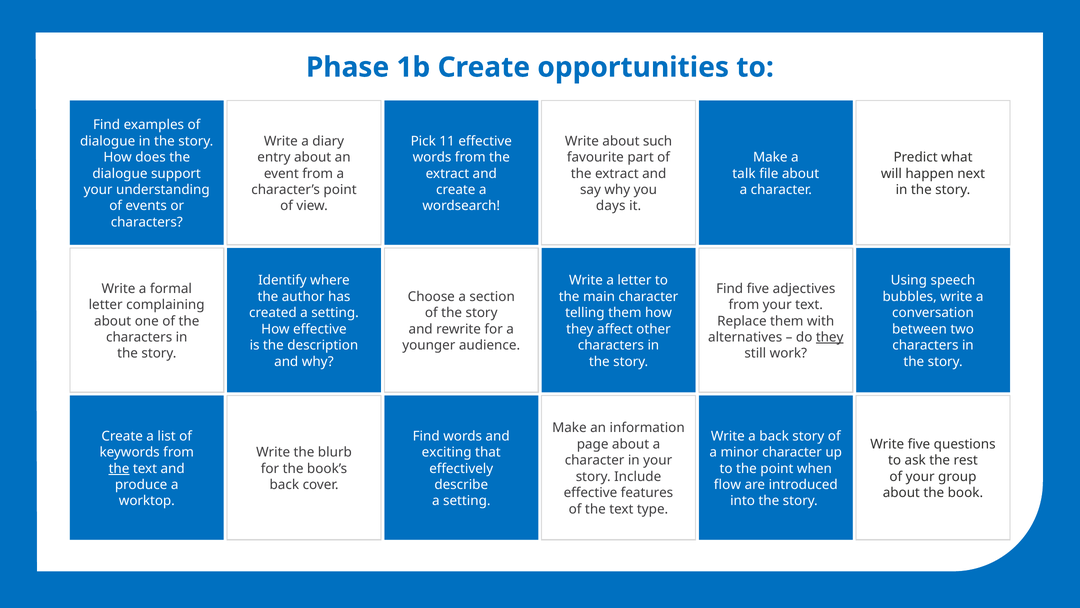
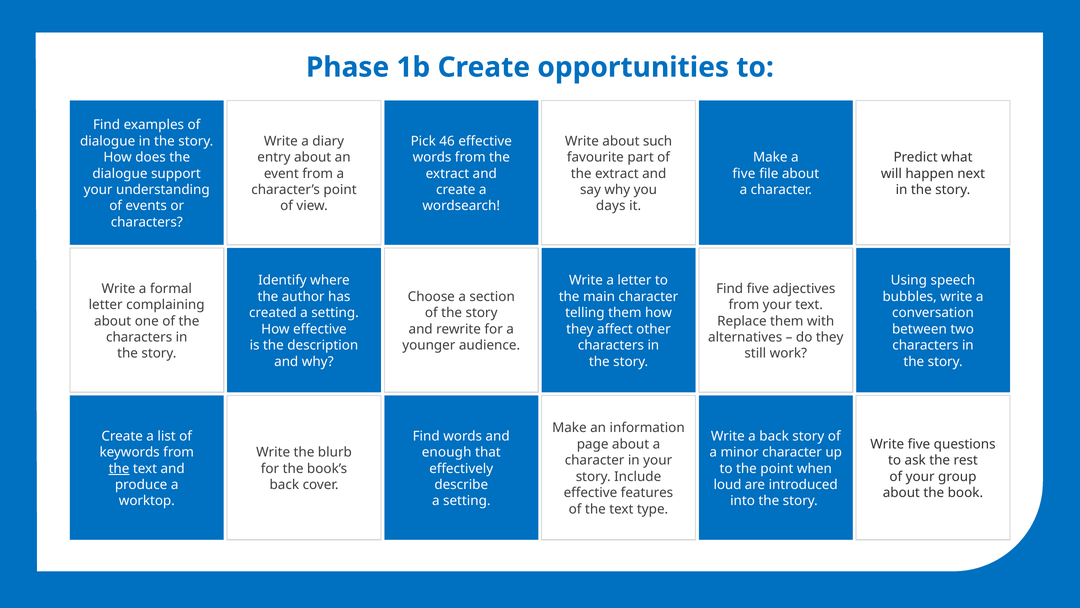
11: 11 -> 46 (447, 141)
talk: talk -> five (744, 173)
they underline: present -> none (830, 337)
exciting: exciting -> enough (447, 452)
flow: flow -> loud (728, 484)
